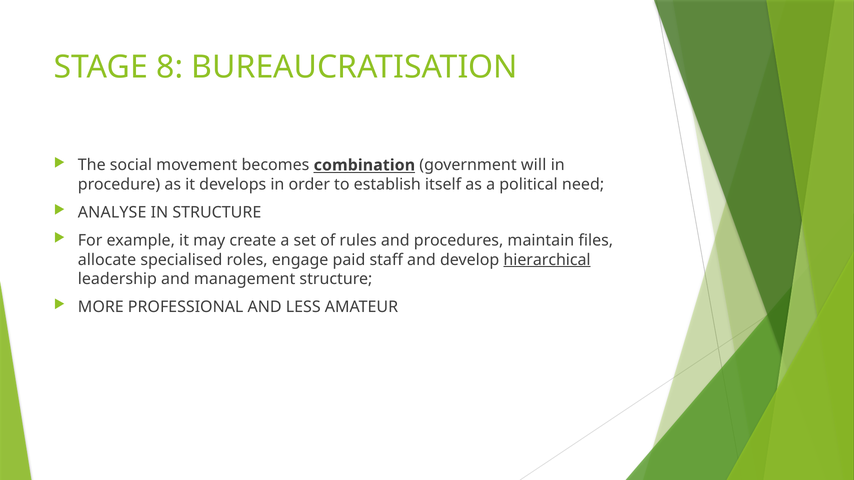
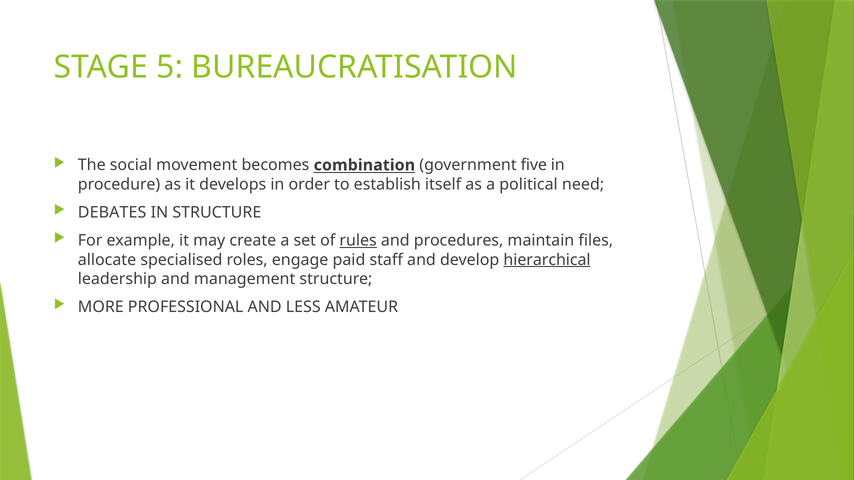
8: 8 -> 5 (170, 67)
will: will -> five (534, 165)
ANALYSE: ANALYSE -> DEBATES (112, 213)
rules underline: none -> present (358, 241)
